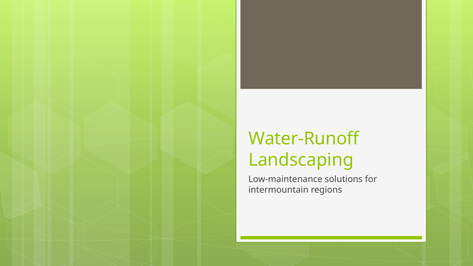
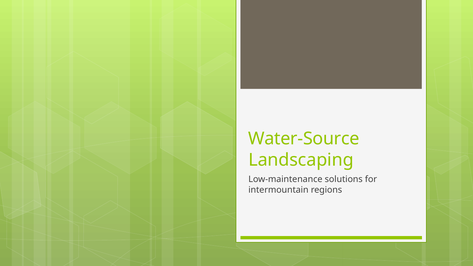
Water-Runoff: Water-Runoff -> Water-Source (304, 139)
